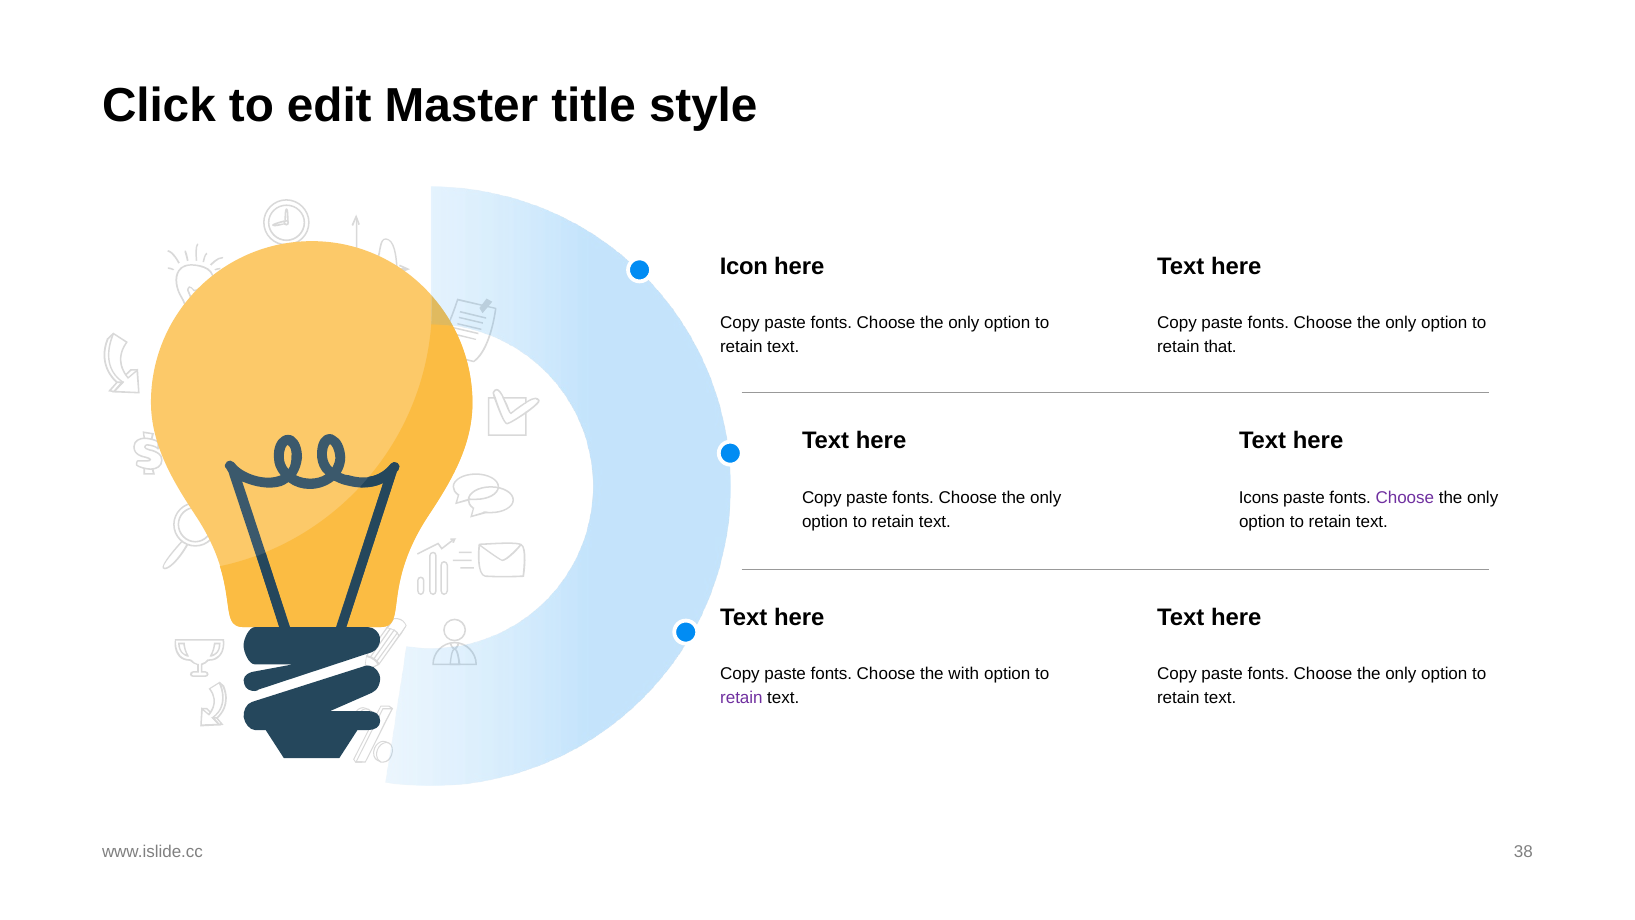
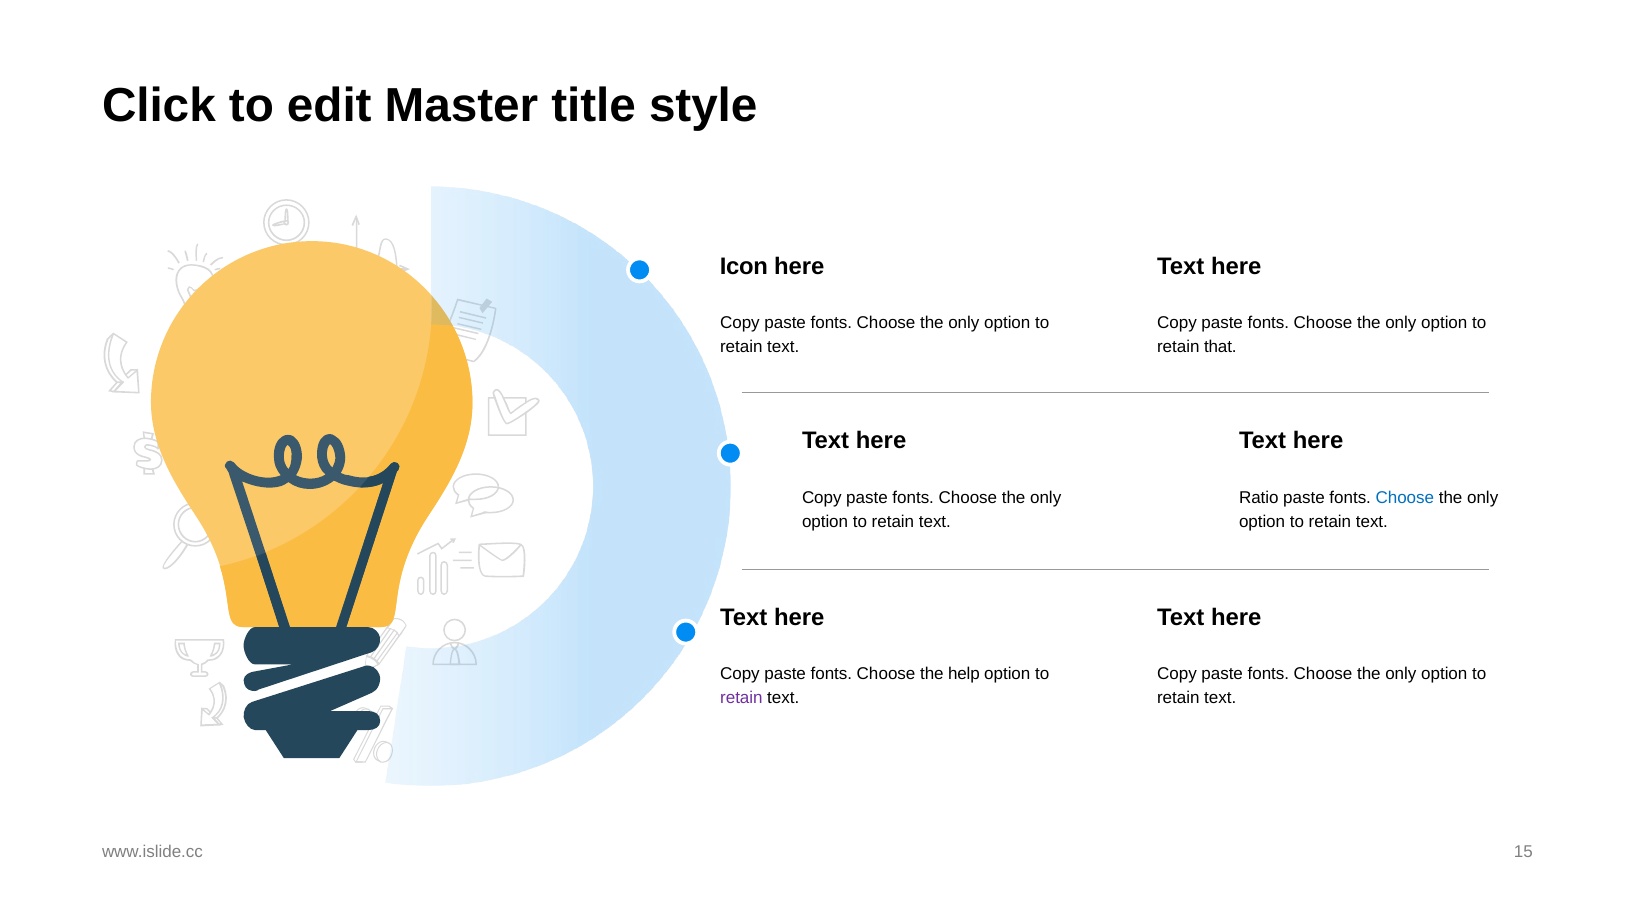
Icons: Icons -> Ratio (1259, 497)
Choose colour: purple -> blue (1405, 497)
with: with -> help (964, 674)
38: 38 -> 15 (1523, 852)
